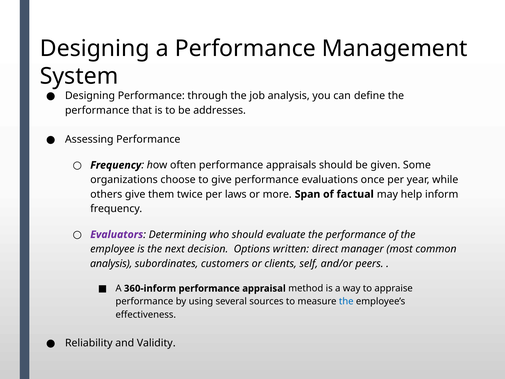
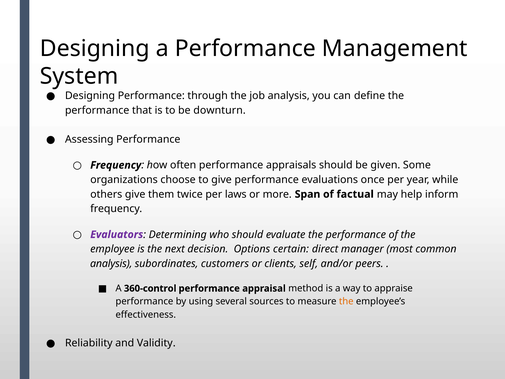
addresses: addresses -> downturn (220, 110)
written: written -> certain (291, 249)
360-inform: 360-inform -> 360-control (150, 288)
the colour: blue -> orange (346, 301)
